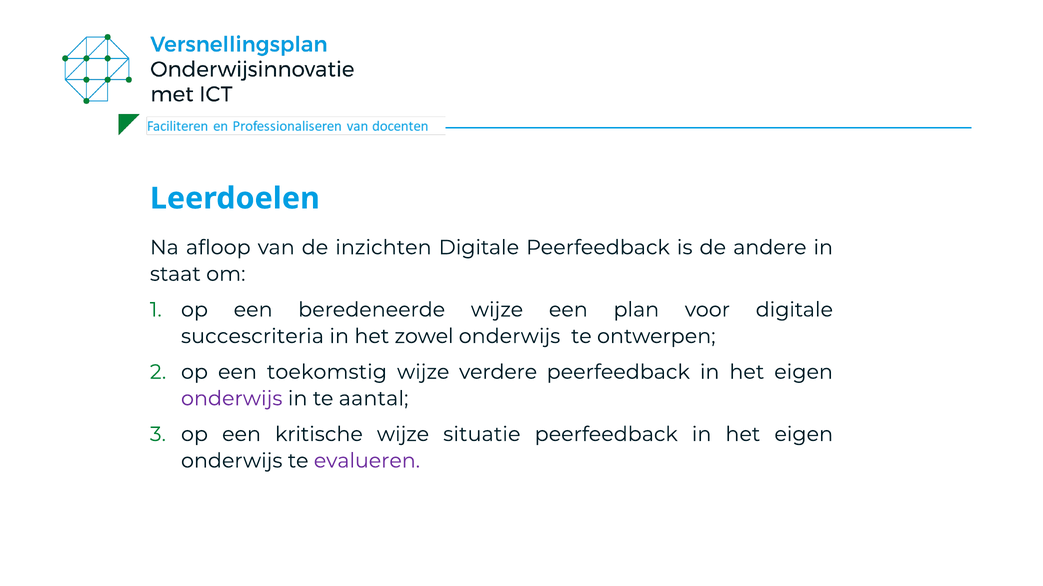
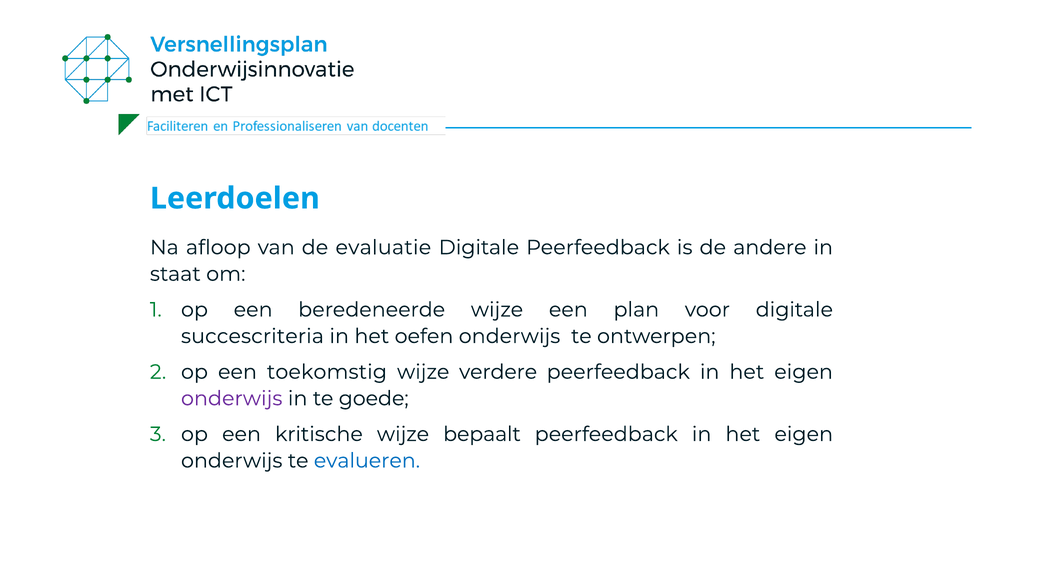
inzichten: inzichten -> evaluatie (383, 248)
zowel: zowel -> oefen (424, 337)
aantal: aantal -> goede (374, 399)
situatie: situatie -> bepaalt (482, 435)
evalueren colour: purple -> blue (367, 461)
